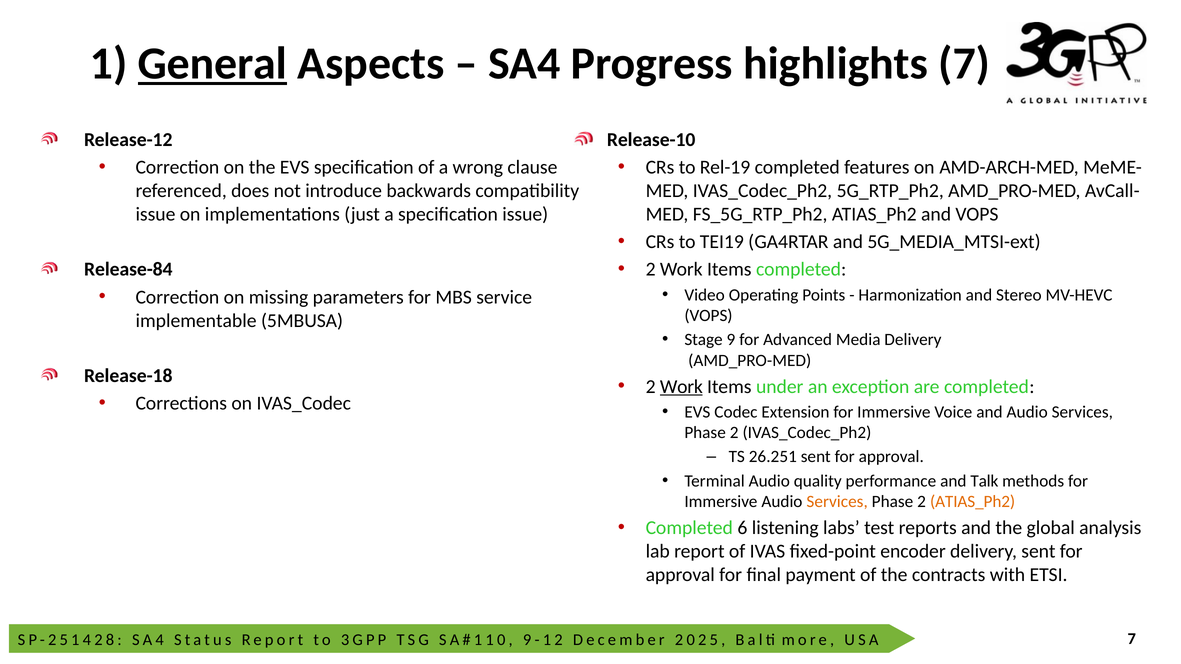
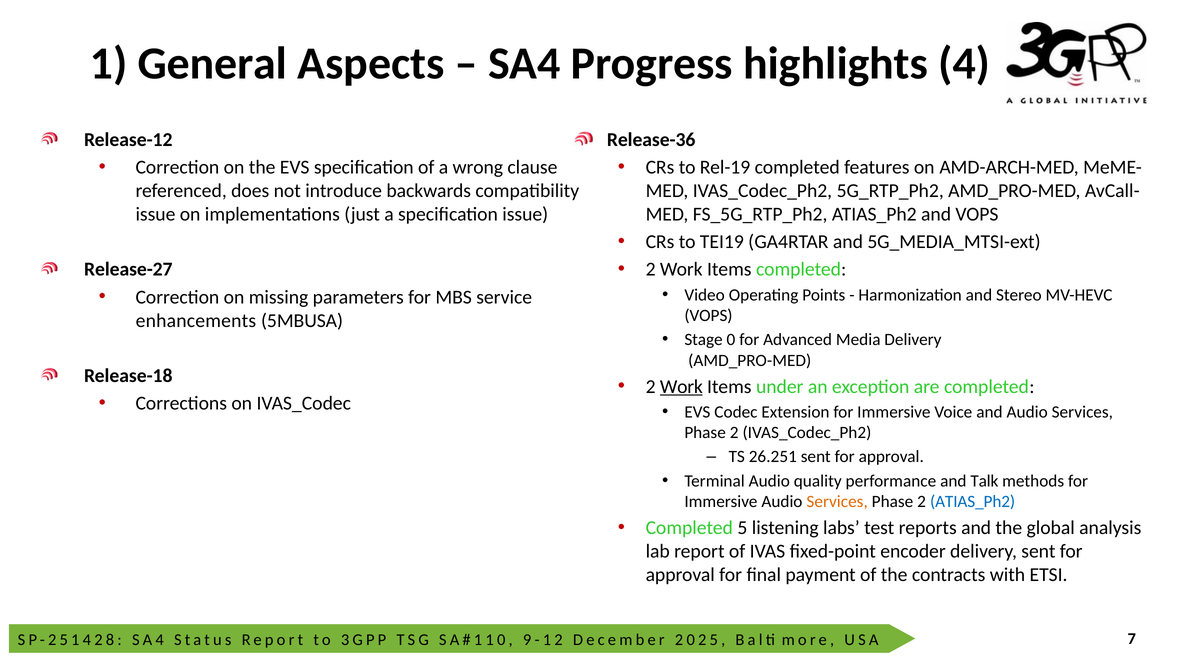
General underline: present -> none (213, 64)
highlights 7: 7 -> 4 (964, 64)
Release-10: Release-10 -> Release-36 (651, 140)
Release-84: Release-84 -> Release-27 (128, 270)
implementable: implementable -> enhancements (196, 321)
9: 9 -> 0 (731, 340)
ATIAS_Ph2 colour: orange -> blue (973, 502)
6: 6 -> 5 (742, 528)
